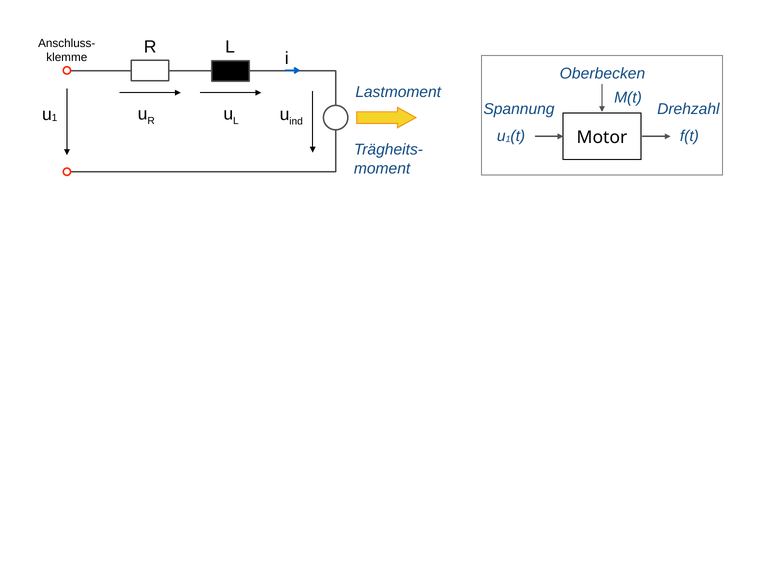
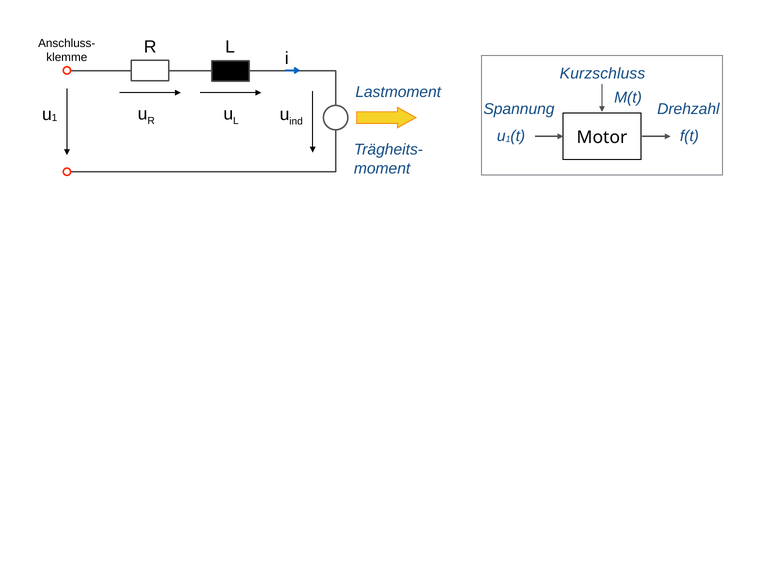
Oberbecken: Oberbecken -> Kurzschluss (602, 73)
